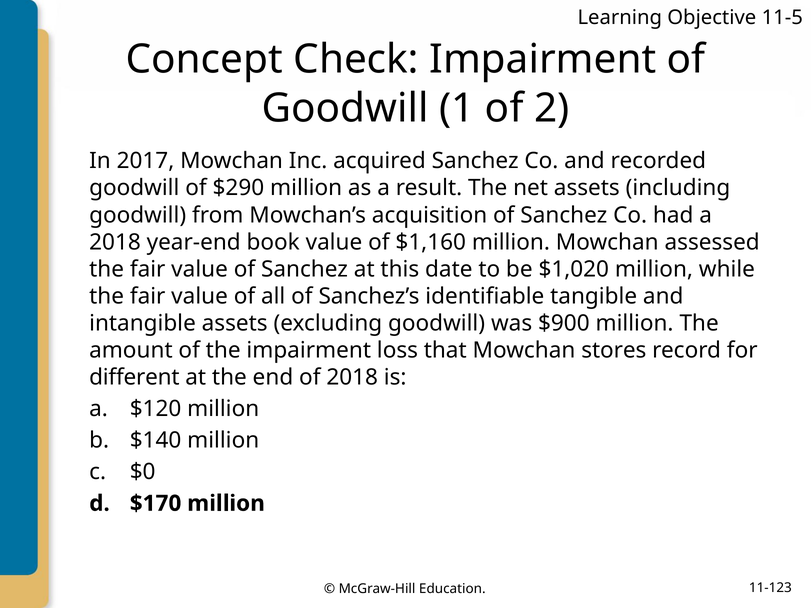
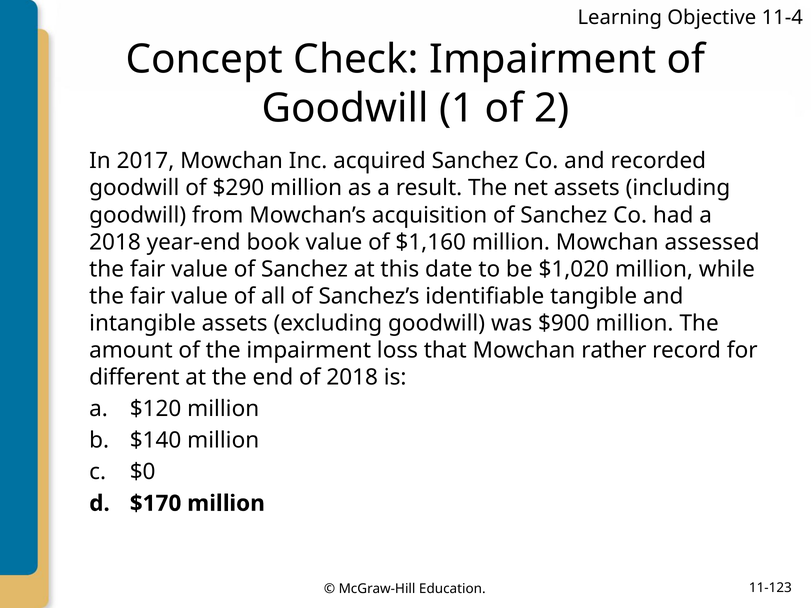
11-5: 11-5 -> 11-4 (782, 17)
stores: stores -> rather (614, 350)
